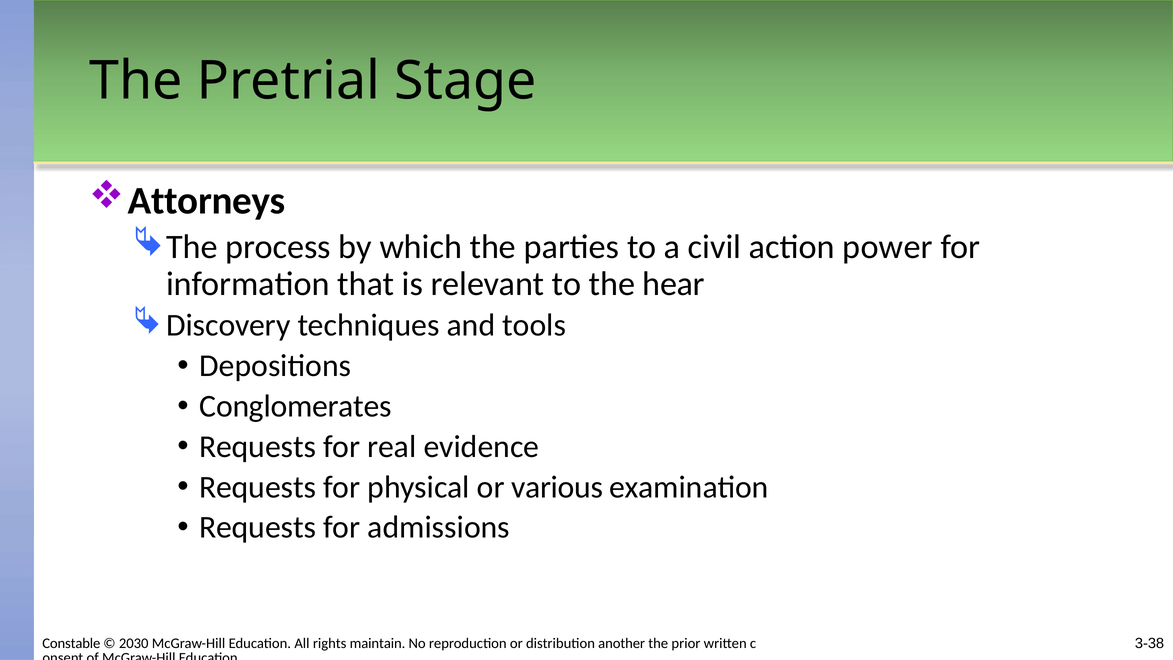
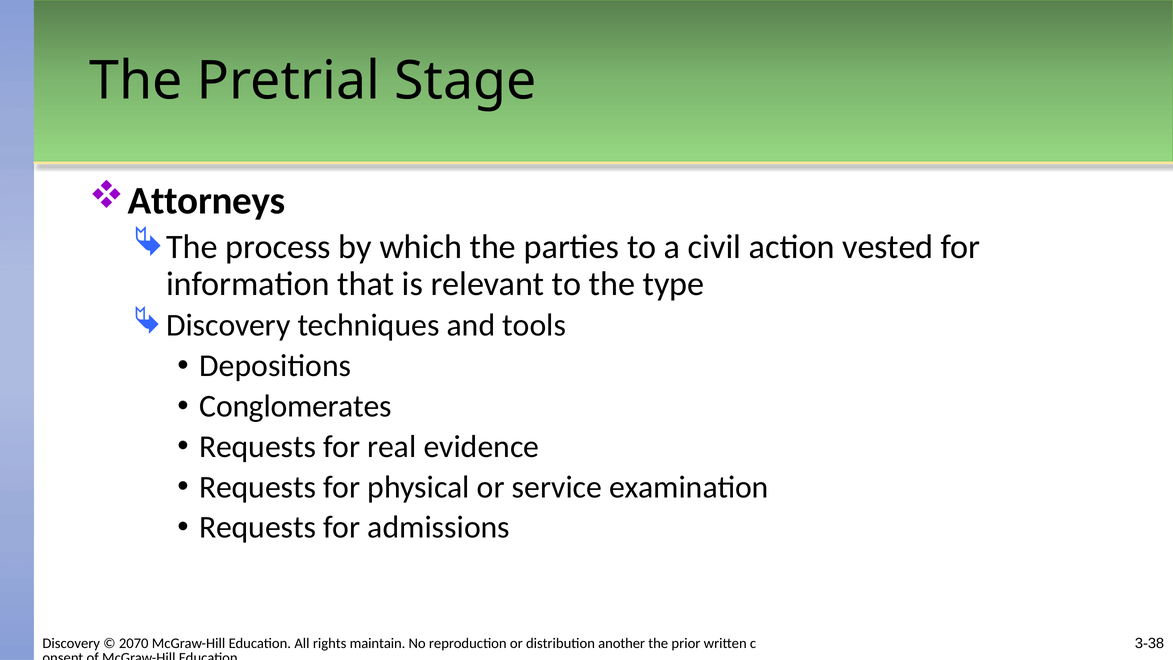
power: power -> vested (888, 247)
hear: hear -> type (674, 284)
various: various -> service (557, 487)
Constable: Constable -> Discovery (71, 643)
2030: 2030 -> 2070 (134, 643)
